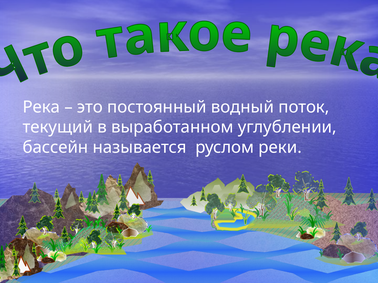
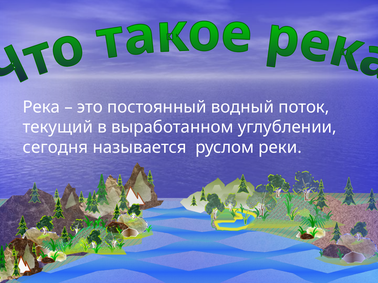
бассейн: бассейн -> сегодня (55, 148)
